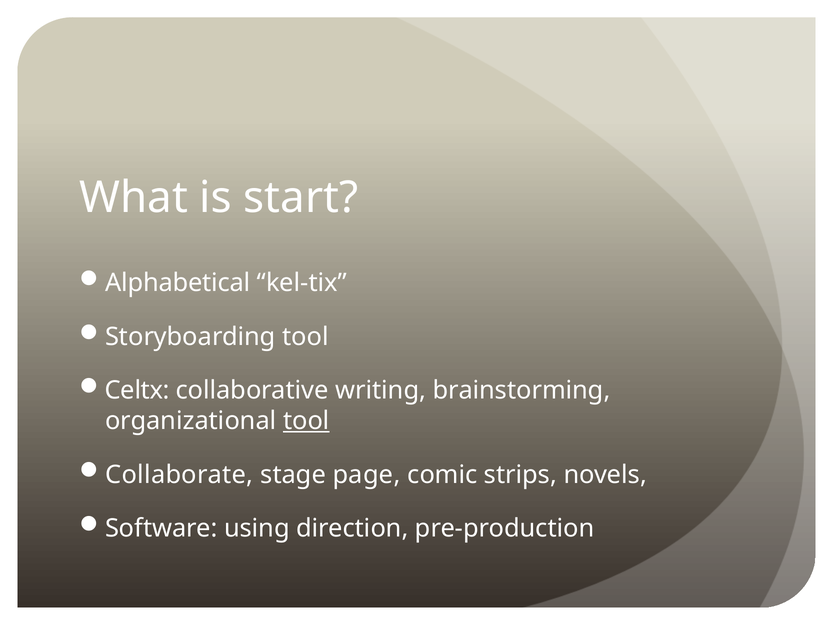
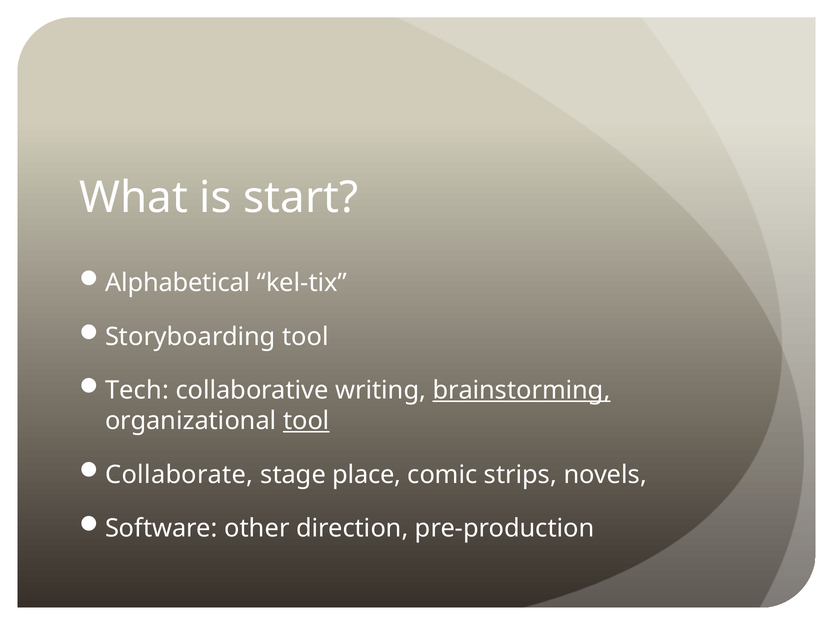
Celtx: Celtx -> Tech (137, 390)
brainstorming underline: none -> present (521, 390)
page: page -> place (367, 475)
using: using -> other (257, 528)
